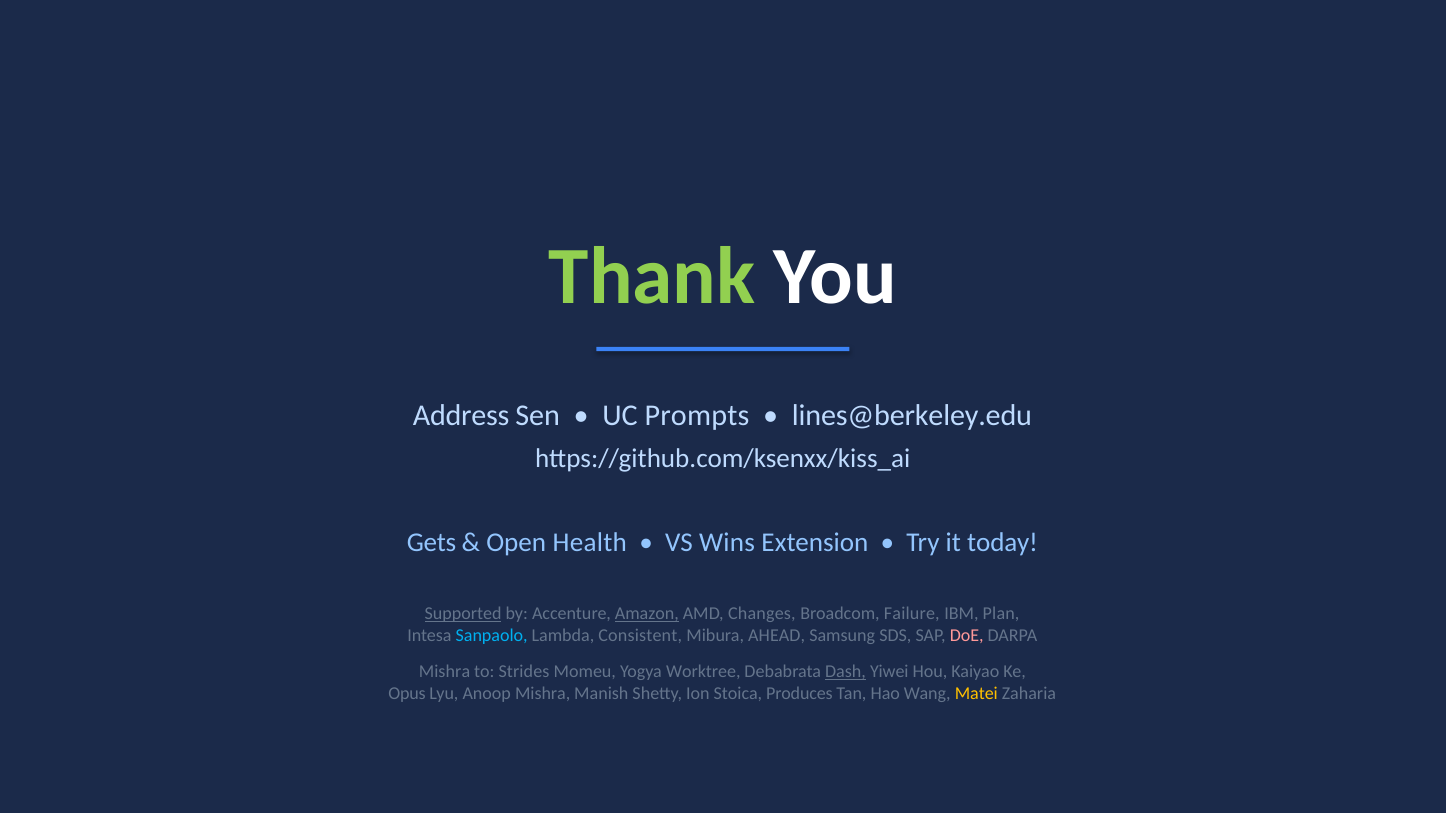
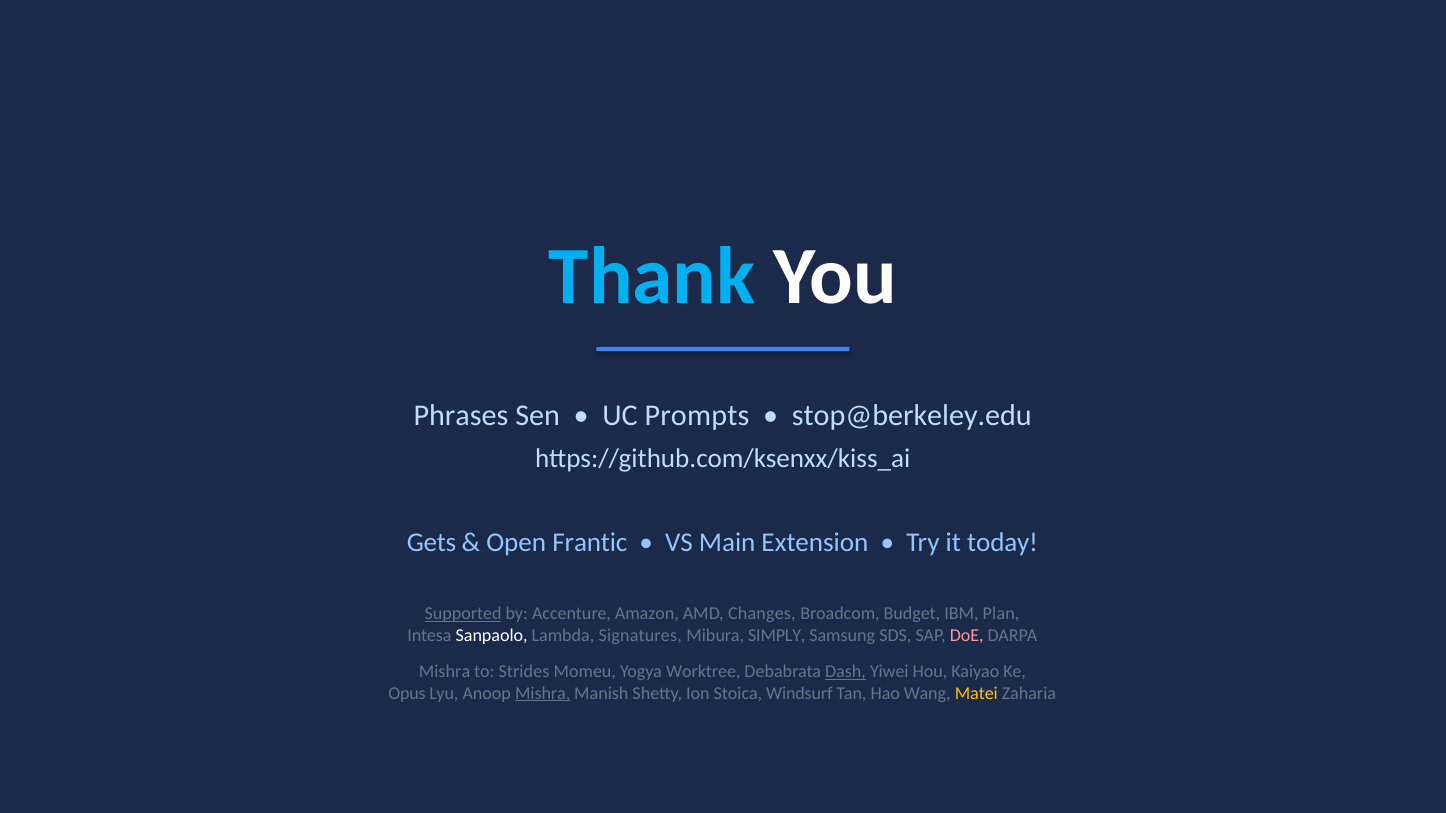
Thank colour: light green -> light blue (652, 277)
Address: Address -> Phrases (461, 416)
lines@berkeley.edu: lines@berkeley.edu -> stop@berkeley.edu (912, 416)
Health: Health -> Frantic (590, 542)
Wins: Wins -> Main (727, 542)
Amazon underline: present -> none (647, 614)
Failure: Failure -> Budget (912, 614)
Sanpaolo colour: light blue -> white (492, 636)
Consistent: Consistent -> Signatures (640, 636)
AHEAD: AHEAD -> SIMPLY (777, 636)
Mishra underline: none -> present (543, 693)
Produces: Produces -> Windsurf (799, 693)
